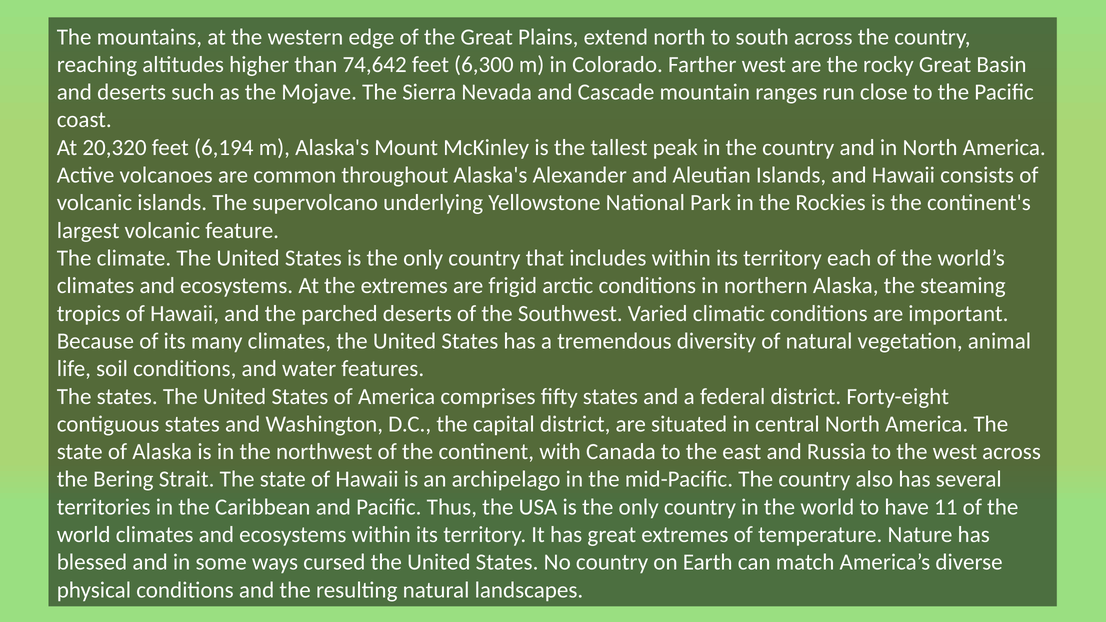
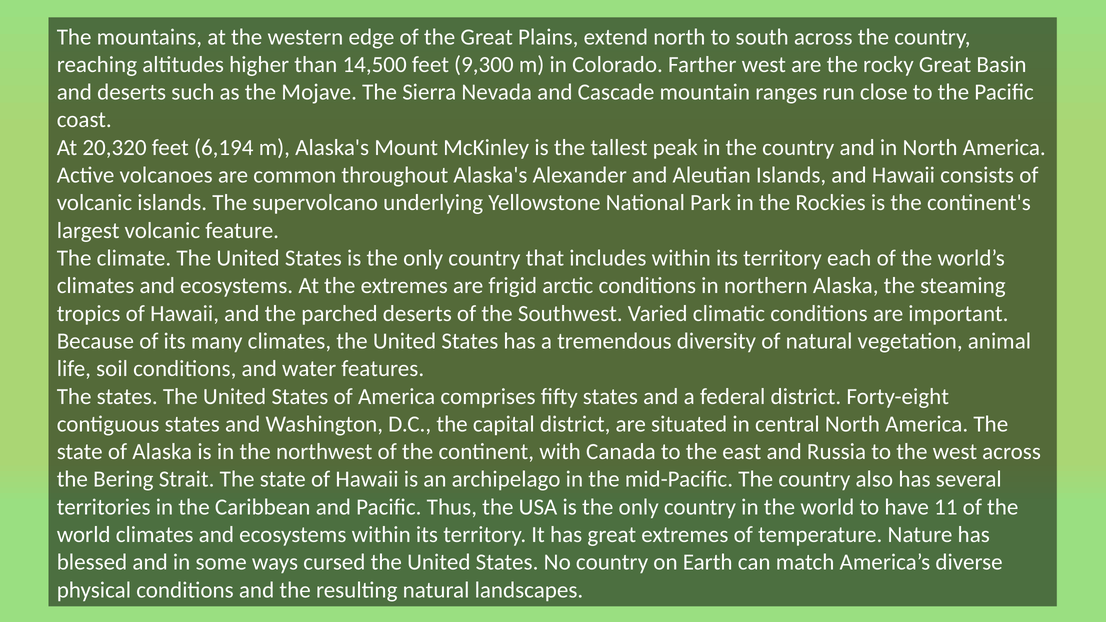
74,642: 74,642 -> 14,500 (375, 65)
6,300: 6,300 -> 9,300 (484, 65)
